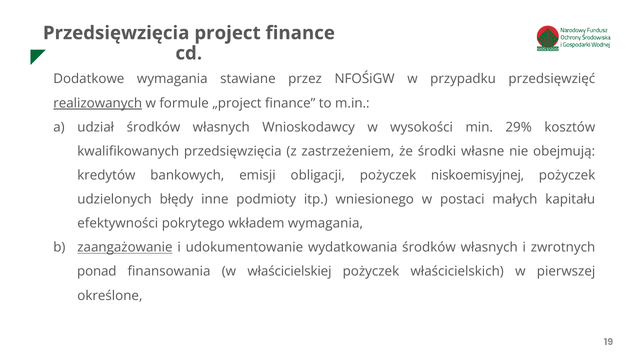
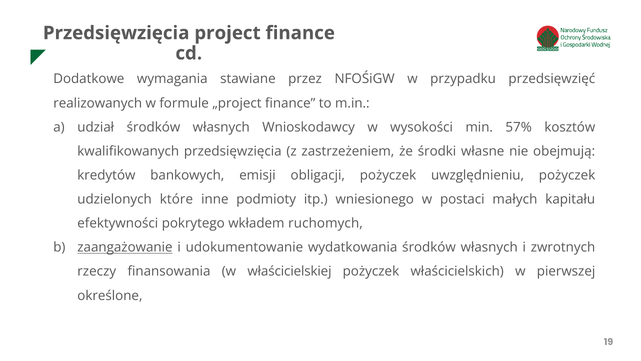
realizowanych underline: present -> none (98, 103)
29%: 29% -> 57% (519, 127)
niskoemisyjnej: niskoemisyjnej -> uwzględnieniu (478, 175)
błędy: błędy -> które (176, 199)
wkładem wymagania: wymagania -> ruchomych (326, 223)
ponad: ponad -> rzeczy (97, 271)
